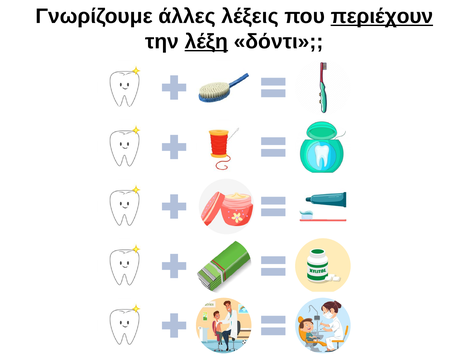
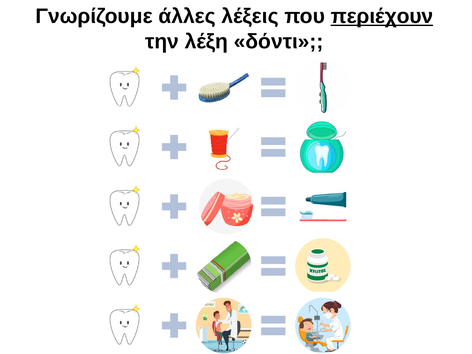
λέξη underline: present -> none (206, 42)
